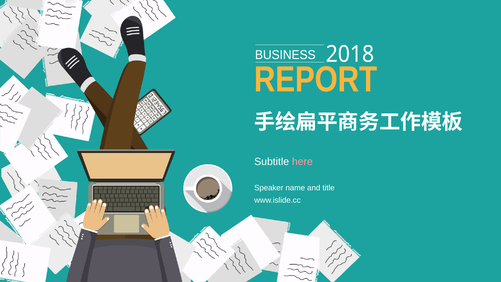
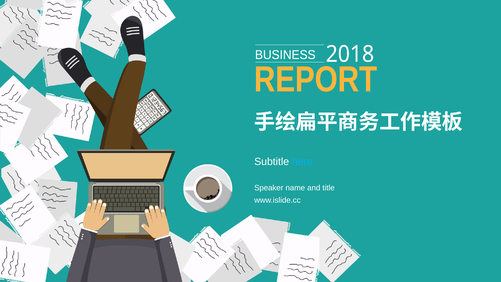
here colour: pink -> light blue (302, 162)
